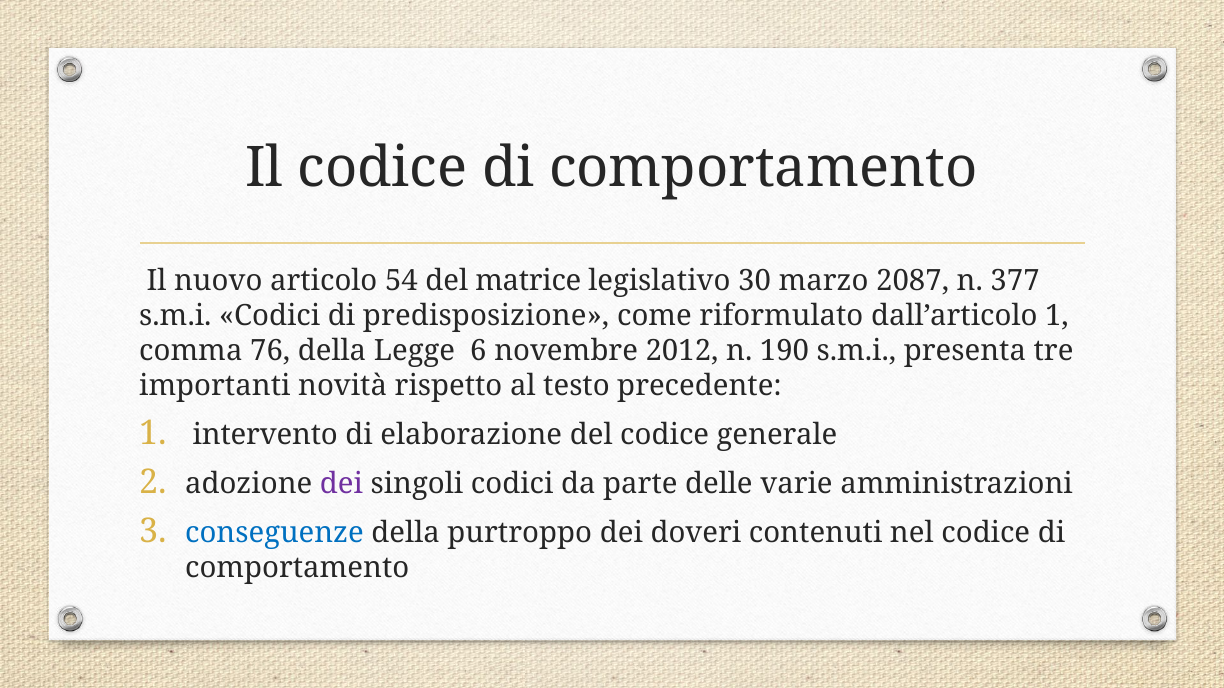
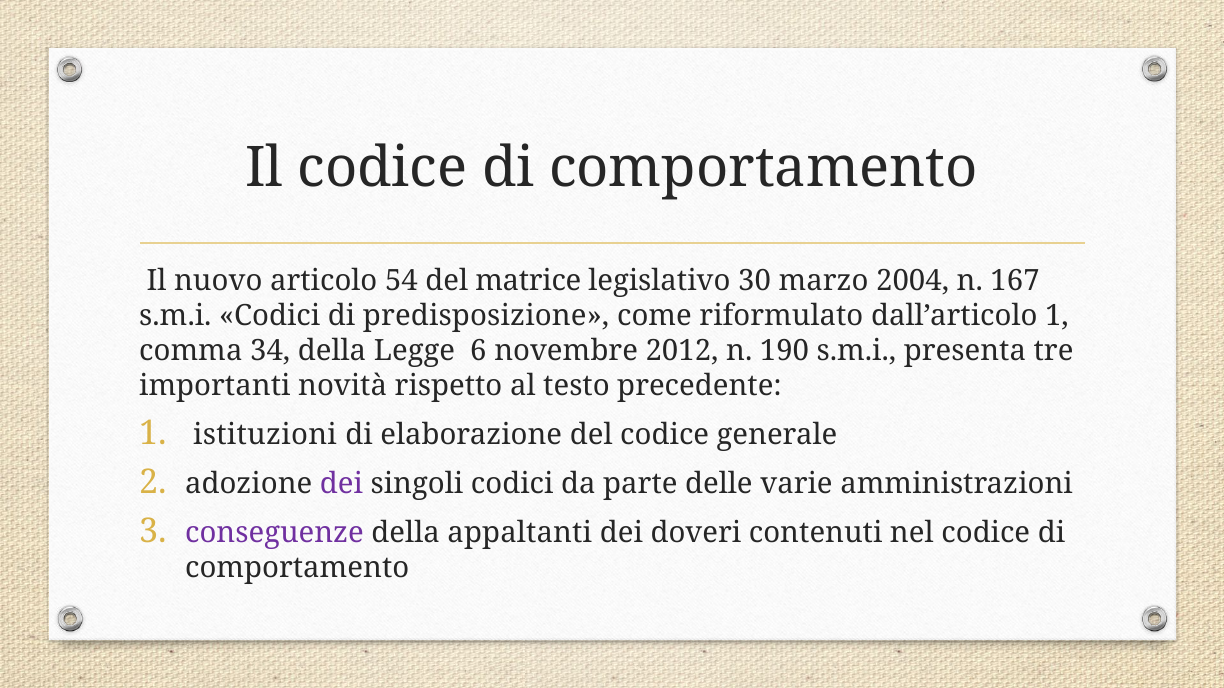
2087: 2087 -> 2004 (913, 281)
377: 377 -> 167 (1015, 281)
76: 76 -> 34 (270, 351)
intervento: intervento -> istituzioni (265, 435)
conseguenze colour: blue -> purple (275, 533)
purtroppo: purtroppo -> appaltanti (520, 533)
